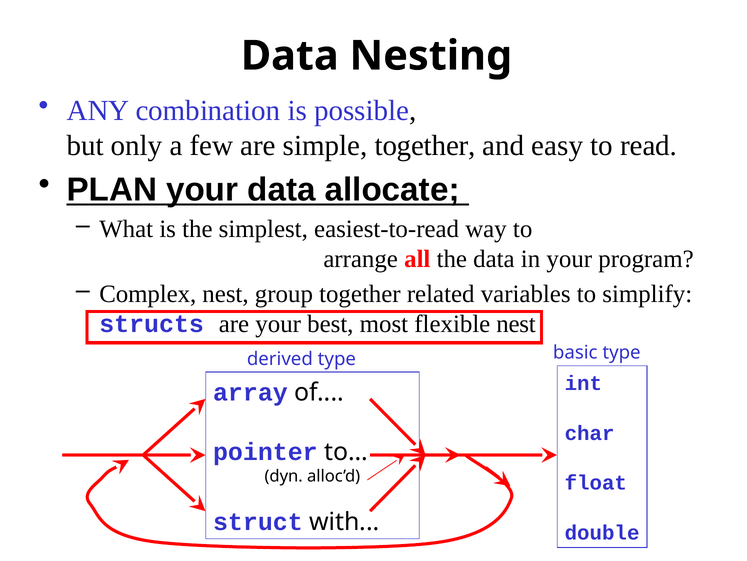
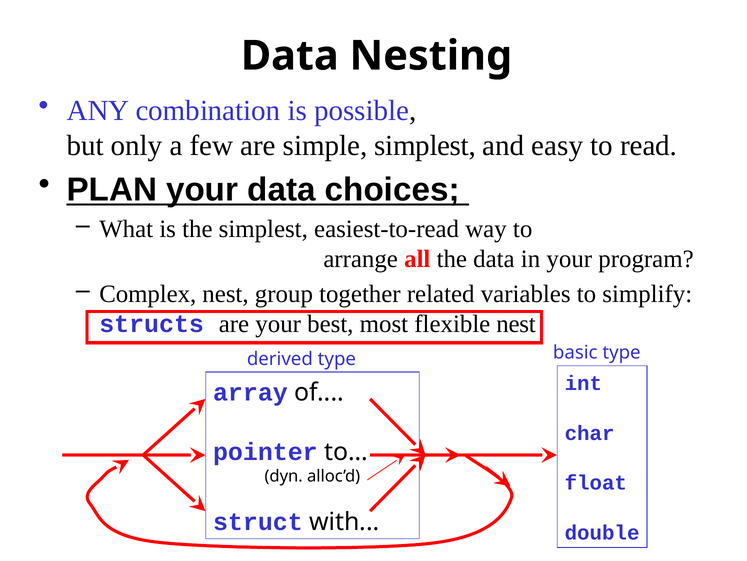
simple together: together -> simplest (425, 145)
allocate: allocate -> choices (392, 190)
